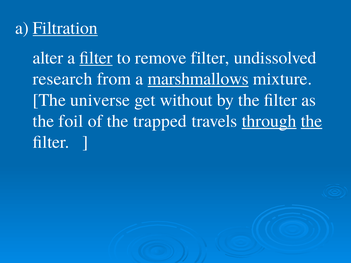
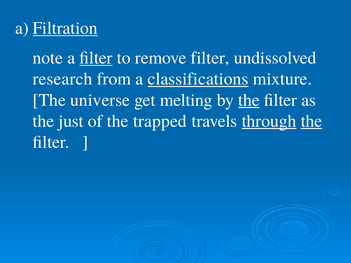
alter: alter -> note (48, 58)
marshmallows: marshmallows -> classifications (198, 79)
without: without -> melting (186, 100)
the underline: none -> present (249, 100)
foil: foil -> just (71, 121)
